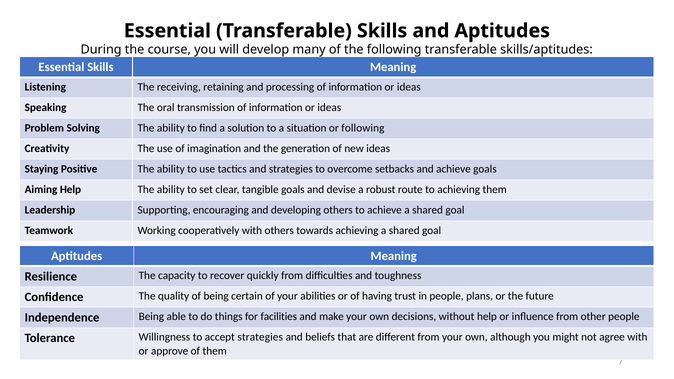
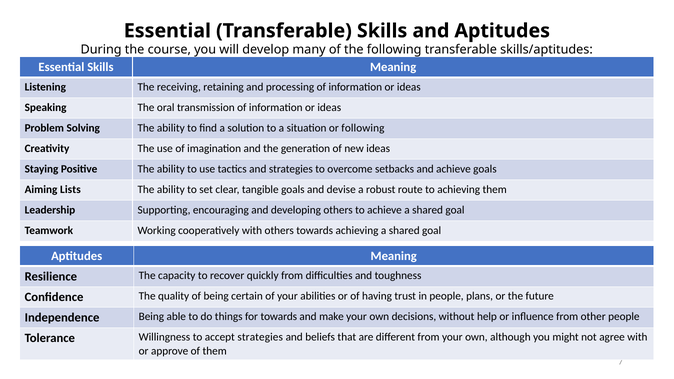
Aiming Help: Help -> Lists (70, 189)
for facilities: facilities -> towards (279, 317)
